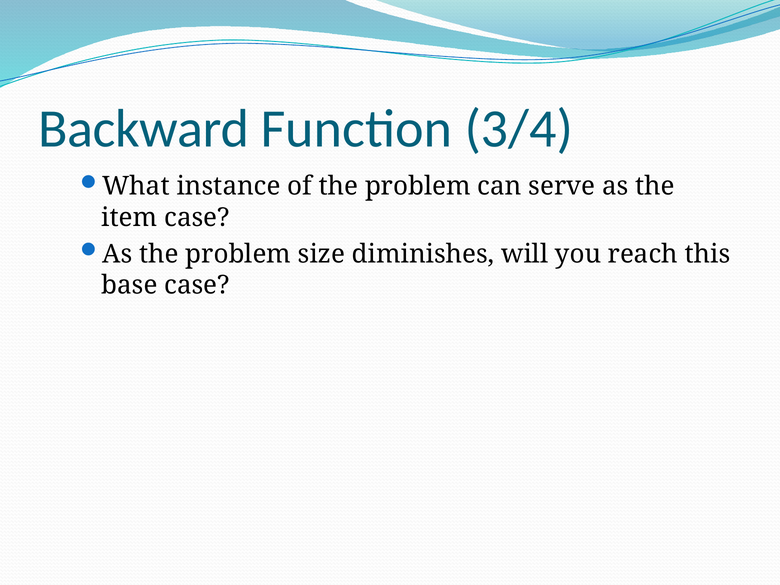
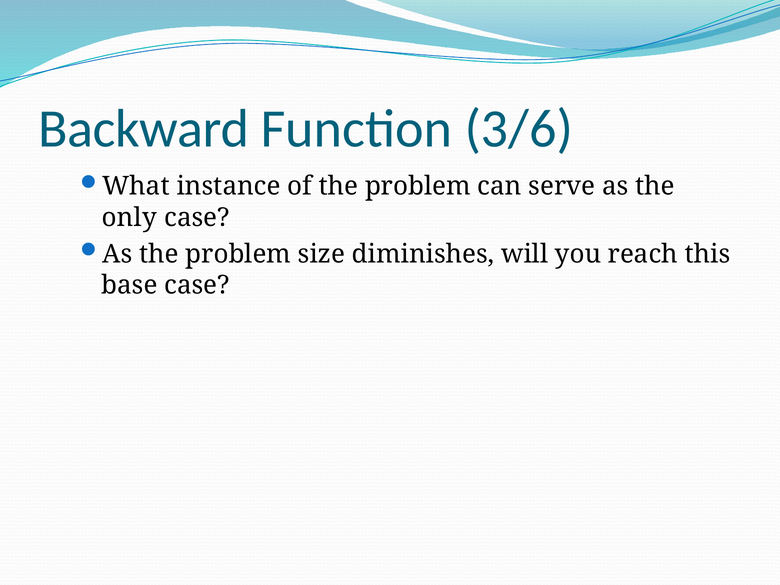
3/4: 3/4 -> 3/6 (519, 129)
item: item -> only (129, 218)
